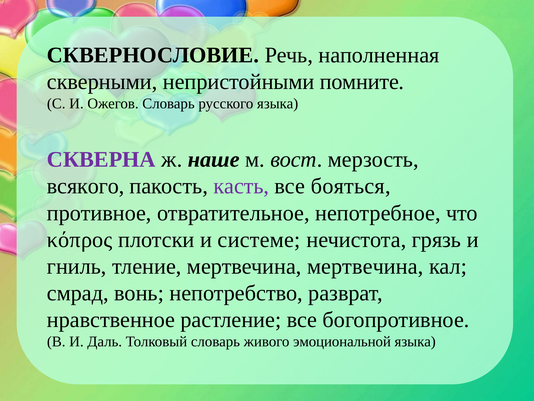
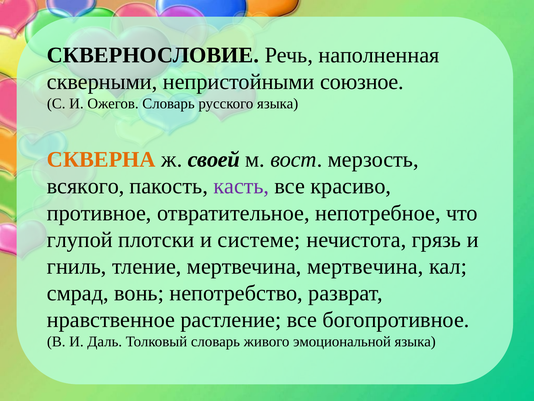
помните: помните -> союзное (362, 82)
СКВЕРНА colour: purple -> orange (101, 159)
наше: наше -> своей (214, 159)
бояться: бояться -> красиво (351, 186)
κόπρος: κόπρος -> глупой (80, 239)
